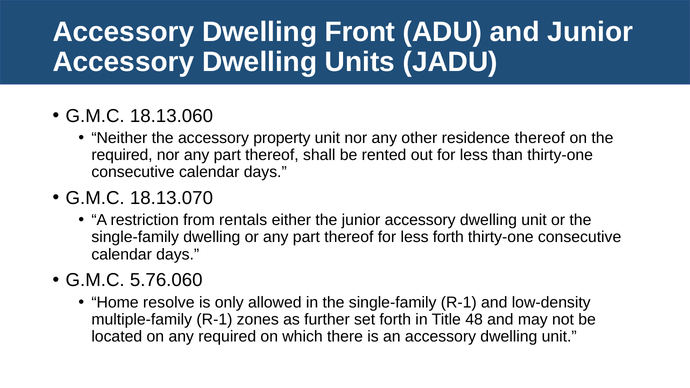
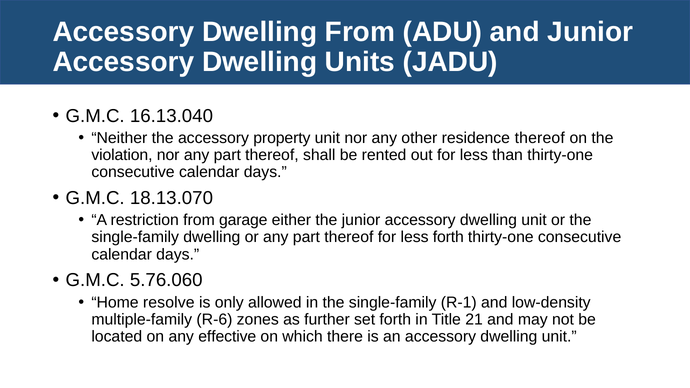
Dwelling Front: Front -> From (360, 32)
18.13.060: 18.13.060 -> 16.13.040 (171, 116)
required: required -> violation (122, 155)
rentals: rentals -> garage (243, 220)
multiple-family R-1: R-1 -> R-6 (214, 320)
48: 48 -> 21 (474, 320)
any required: required -> effective (227, 337)
